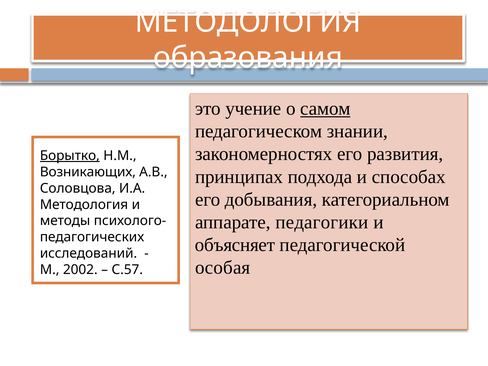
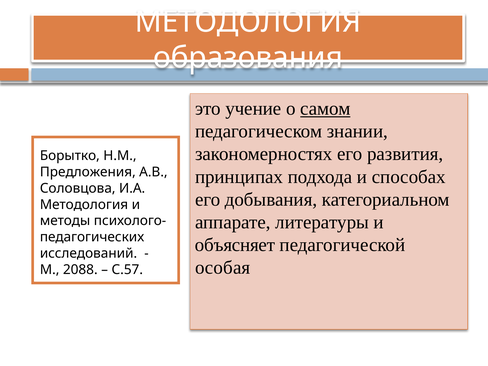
Борытко underline: present -> none (70, 156)
Возникающих: Возникающих -> Предложения (88, 172)
педагогики: педагогики -> литературы (322, 222)
2002: 2002 -> 2088 (80, 270)
